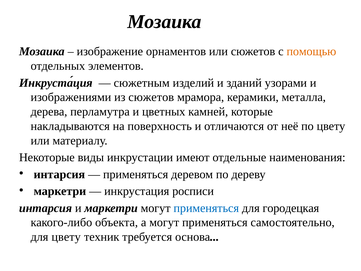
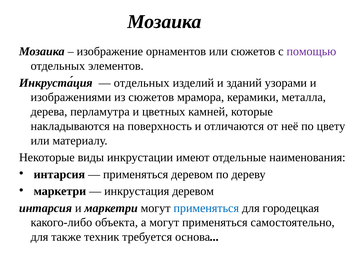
помощью colour: orange -> purple (311, 51)
сюжетным: сюжетным -> отдельных (142, 83)
инкрустация росписи: росписи -> деревом (193, 191)
для цвету: цвету -> также (66, 237)
